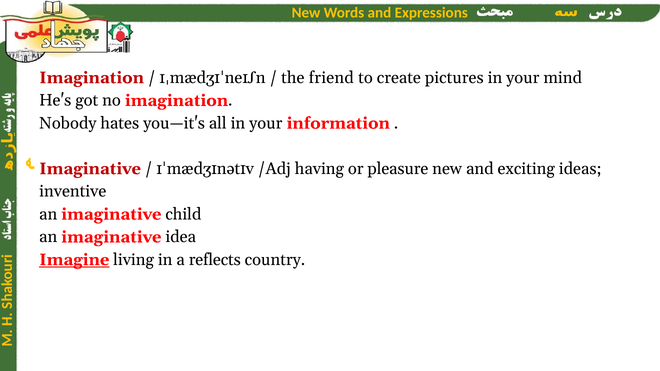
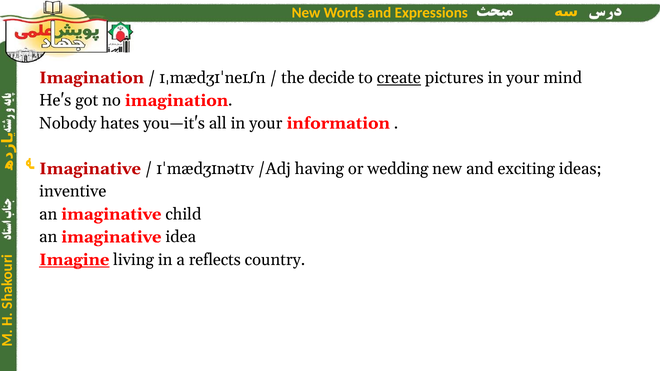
friend: friend -> decide (331, 78)
create underline: none -> present (399, 78)
pleasure: pleasure -> wedding (398, 169)
